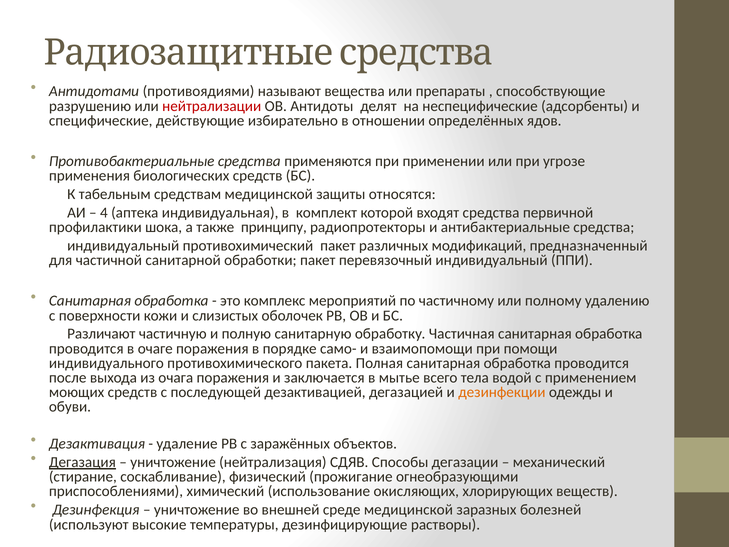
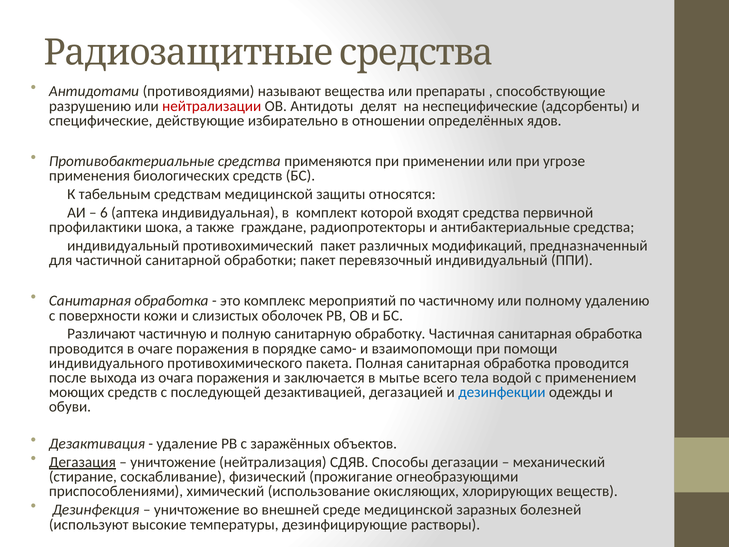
4: 4 -> 6 (104, 213)
принципу: принципу -> граждане (274, 227)
дезинфекции colour: orange -> blue (502, 392)
